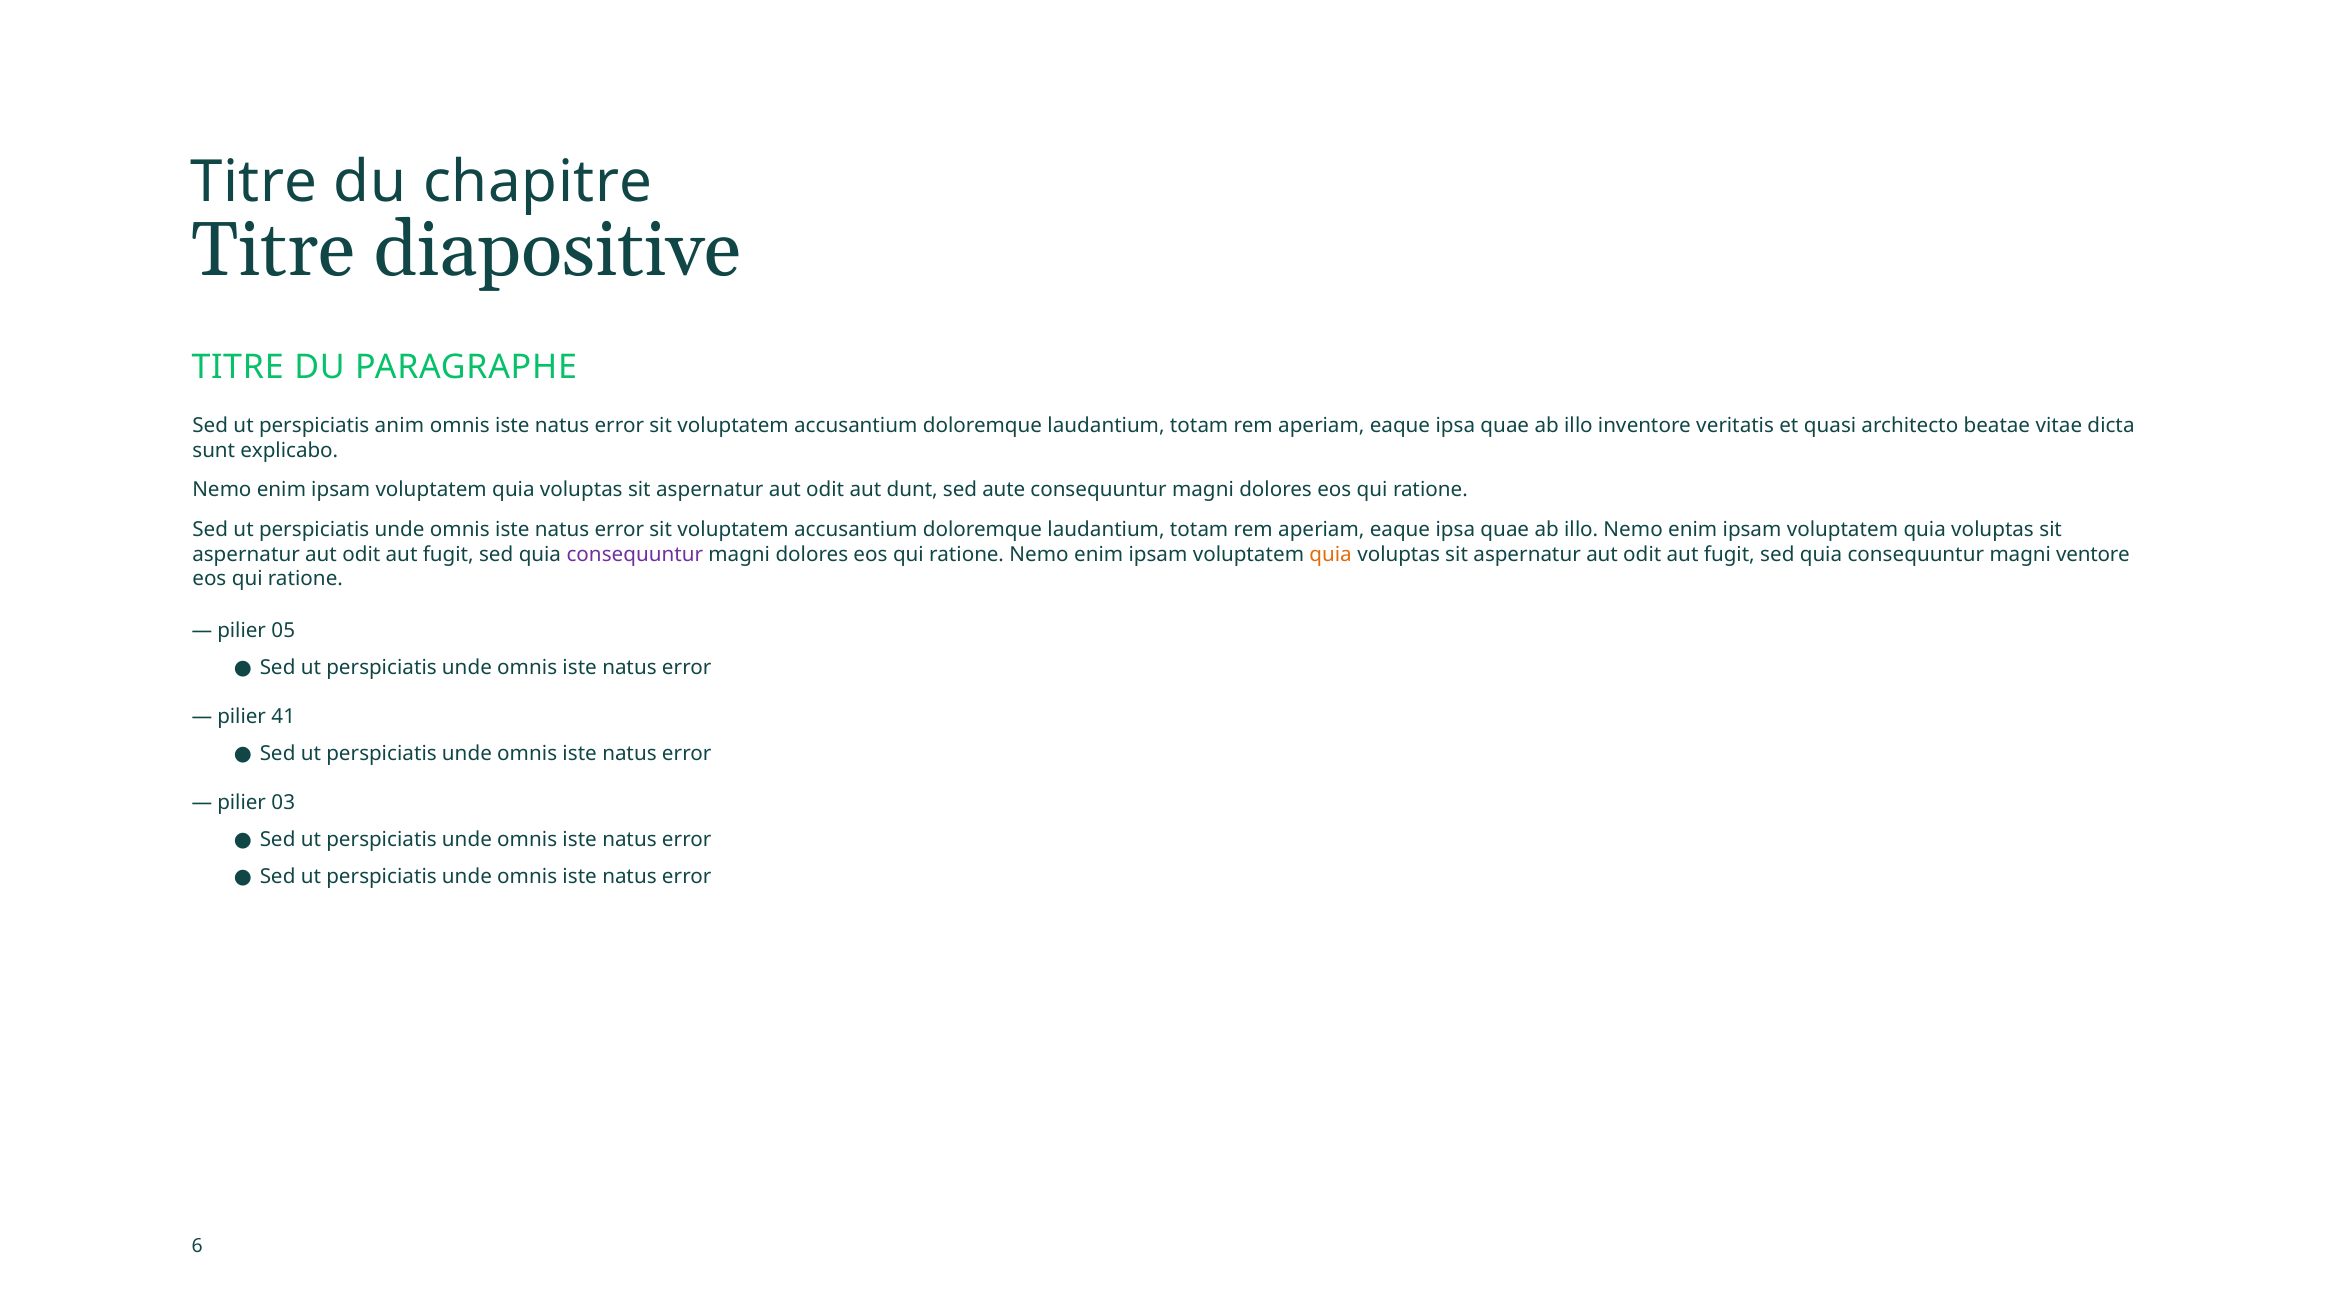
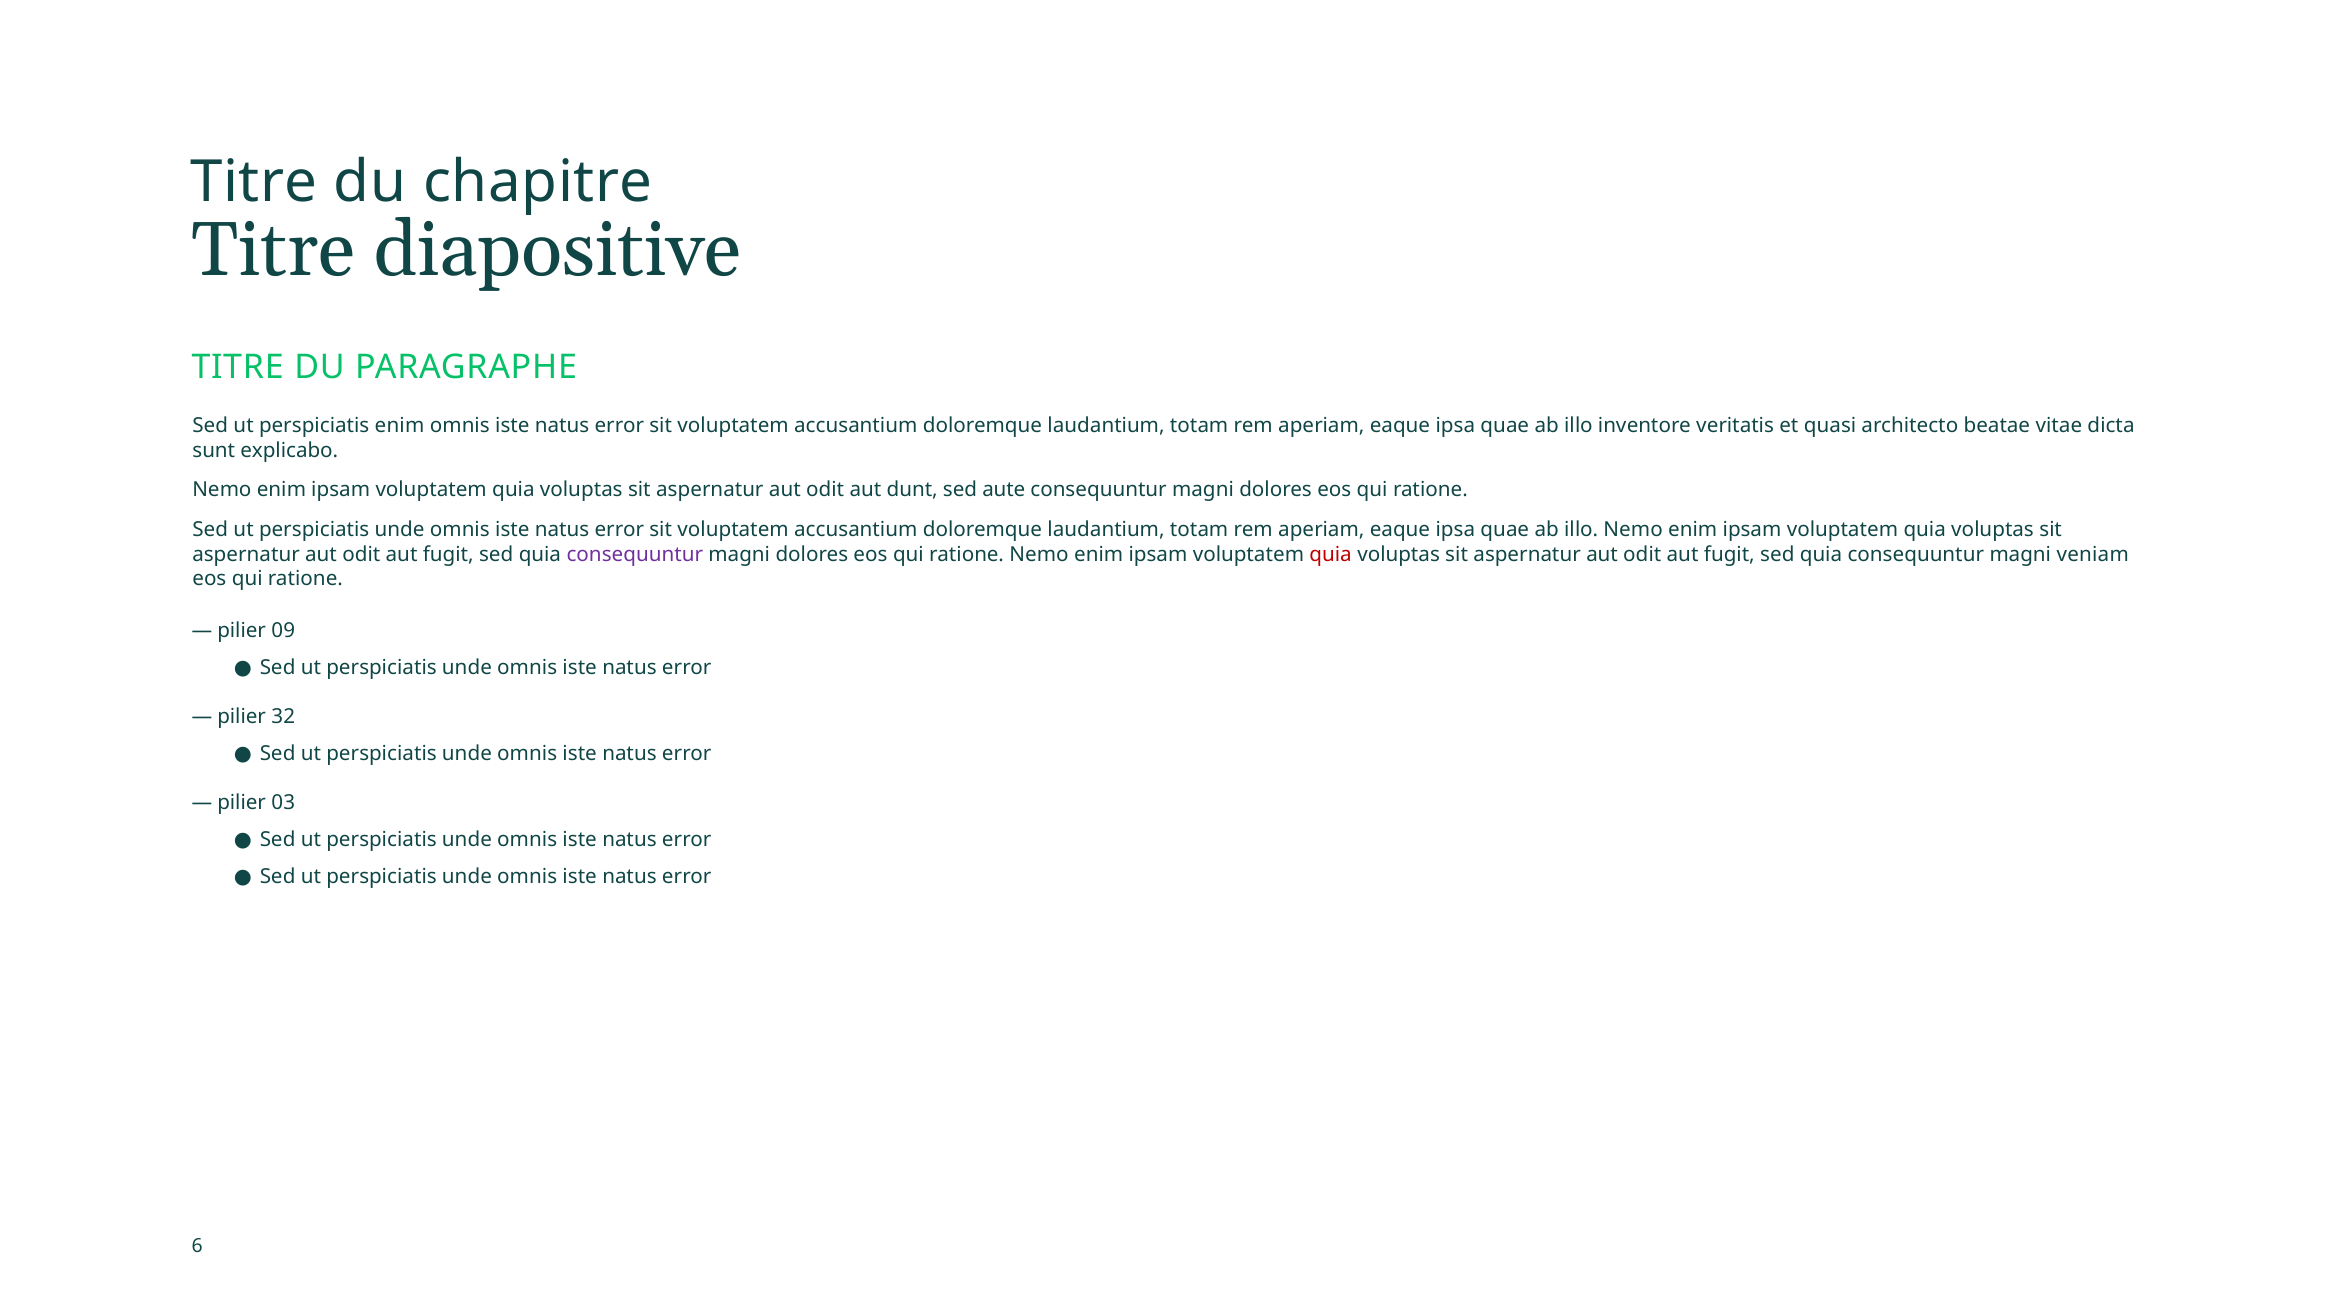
perspiciatis anim: anim -> enim (399, 426)
quia colour: orange -> red (1331, 555)
ventore: ventore -> veniam (2093, 555)
05: 05 -> 09 (283, 631)
41: 41 -> 32 (283, 717)
